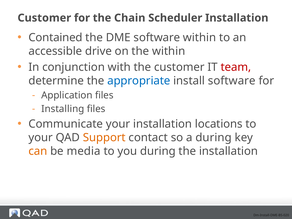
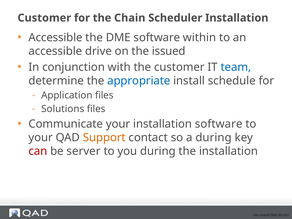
Contained: Contained -> Accessible (55, 38)
the within: within -> issued (169, 51)
team colour: red -> blue (236, 67)
install software: software -> schedule (232, 81)
Installing: Installing -> Solutions (63, 109)
installation locations: locations -> software (219, 124)
can colour: orange -> red (38, 151)
media: media -> server (84, 151)
